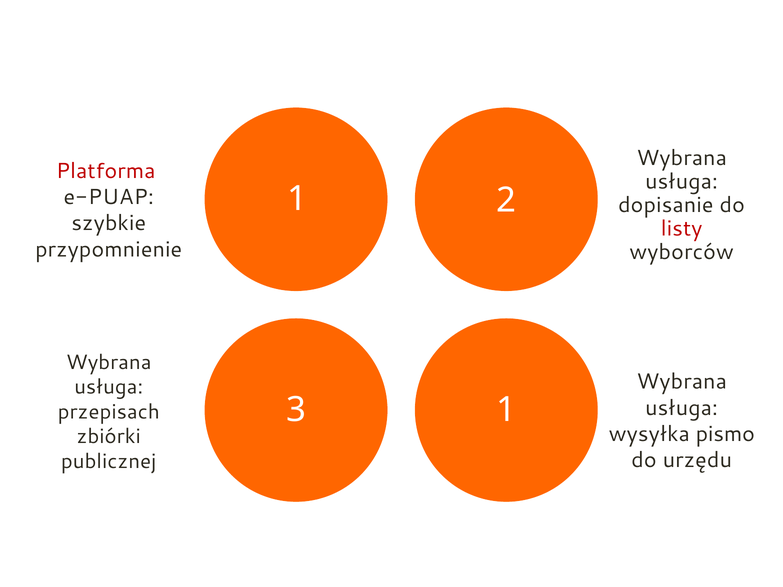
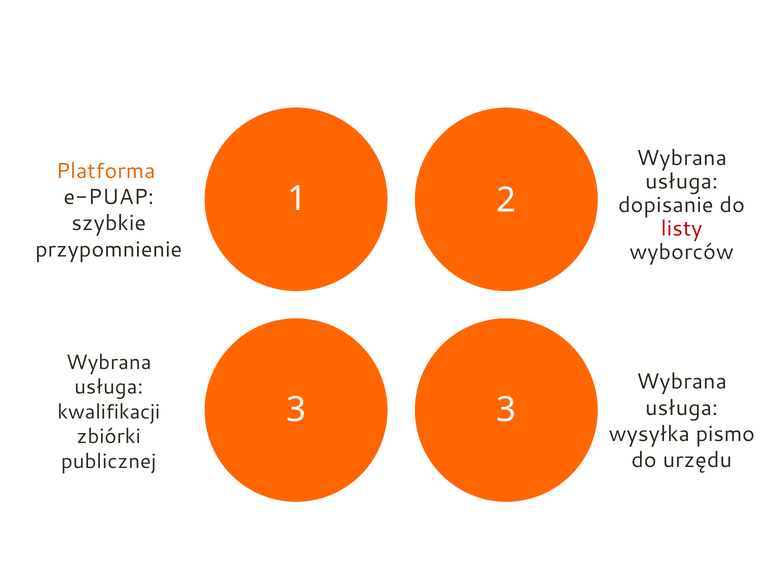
Platforma colour: red -> orange (106, 171)
3 1: 1 -> 3 (506, 410)
przepisach: przepisach -> kwalifikacji (109, 412)
